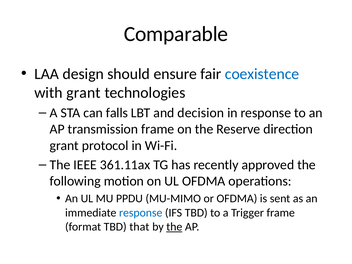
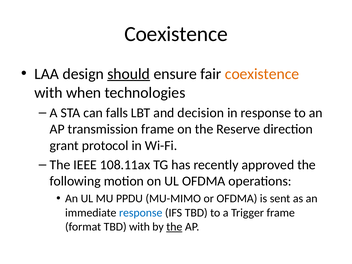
Comparable: Comparable -> Coexistence (176, 34)
should underline: none -> present (129, 74)
coexistence colour: blue -> orange (262, 74)
with grant: grant -> when (84, 93)
361.11ax: 361.11ax -> 108.11ax (125, 165)
TBD that: that -> with (139, 227)
